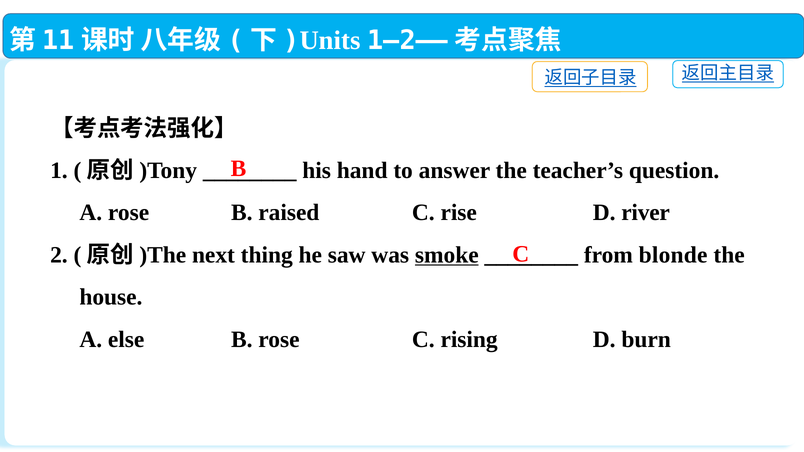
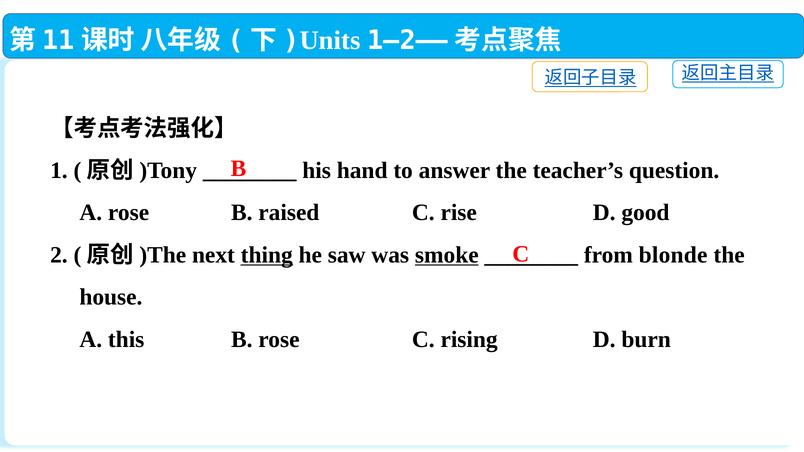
river: river -> good (645, 213)
thing underline: none -> present (267, 255)
else: else -> this (126, 340)
